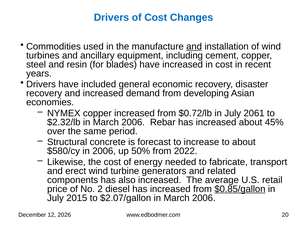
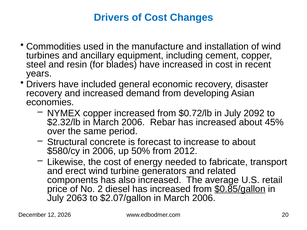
and underline: present -> none (194, 47)
2061: 2061 -> 2092 (254, 113)
2022: 2022 -> 2012 (186, 151)
2015: 2015 -> 2063 (77, 198)
